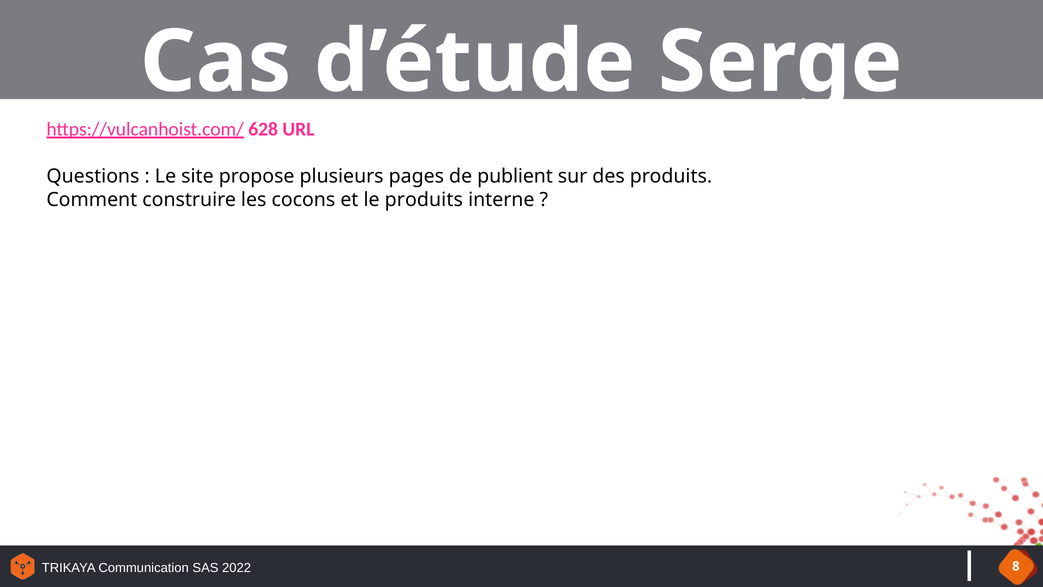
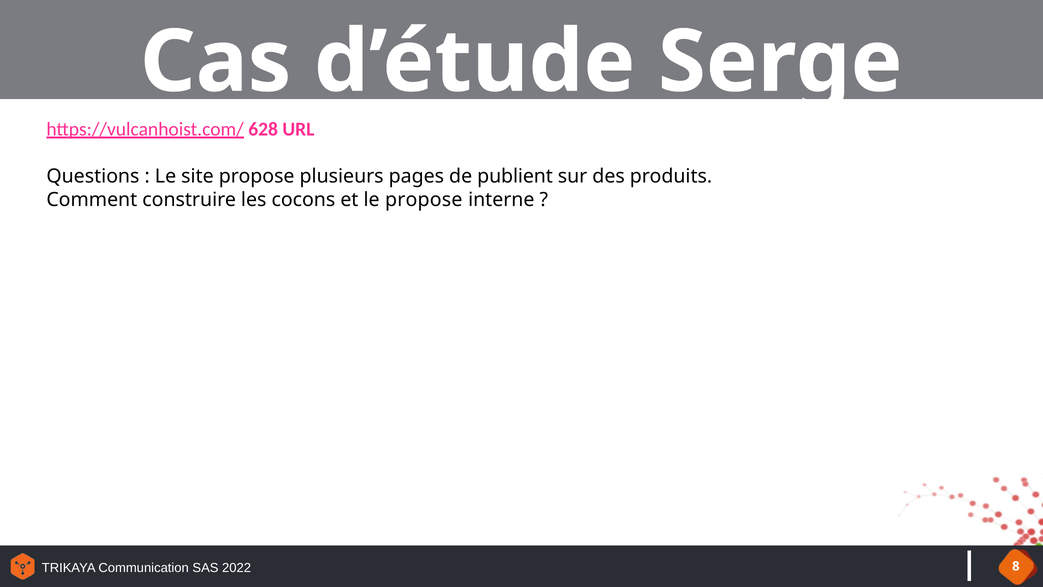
le produits: produits -> propose (424, 200)
